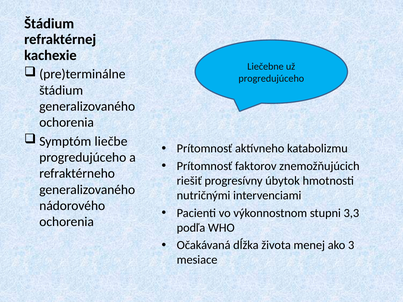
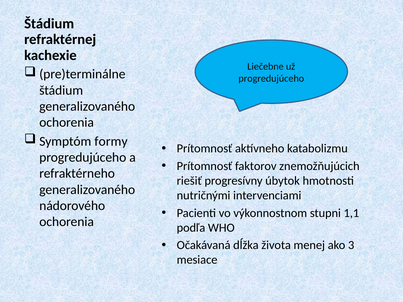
liečbe: liečbe -> formy (111, 141)
3,3: 3,3 -> 1,1 (351, 213)
